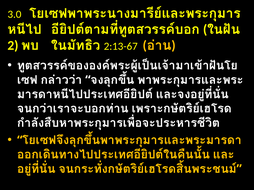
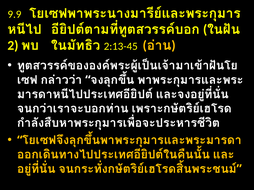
3.0: 3.0 -> 9.9 (14, 14)
2:13-67: 2:13-67 -> 2:13-45 (121, 46)
